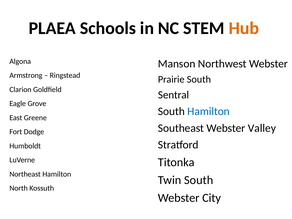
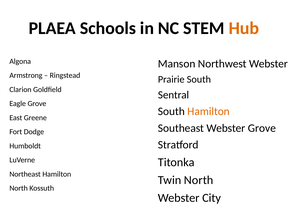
Hamilton colour: blue -> orange (209, 111)
Webster Valley: Valley -> Grove (262, 128)
Twin South: South -> North (199, 180)
